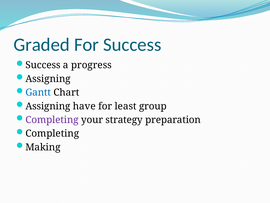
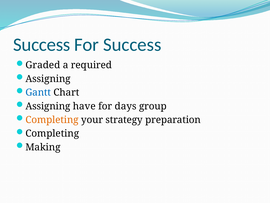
Graded: Graded -> Success (42, 45)
Success: Success -> Graded (43, 65)
progress: progress -> required (91, 65)
least: least -> days (126, 106)
Completing colour: purple -> orange (52, 120)
